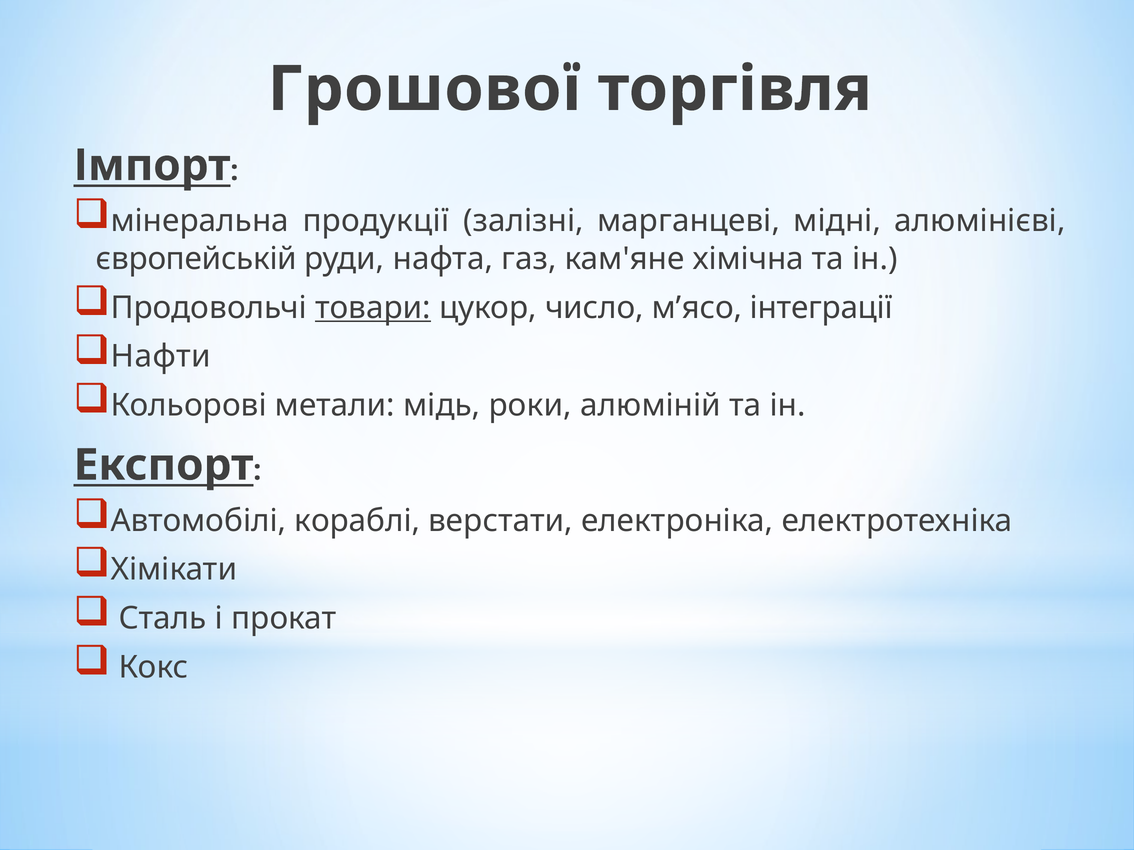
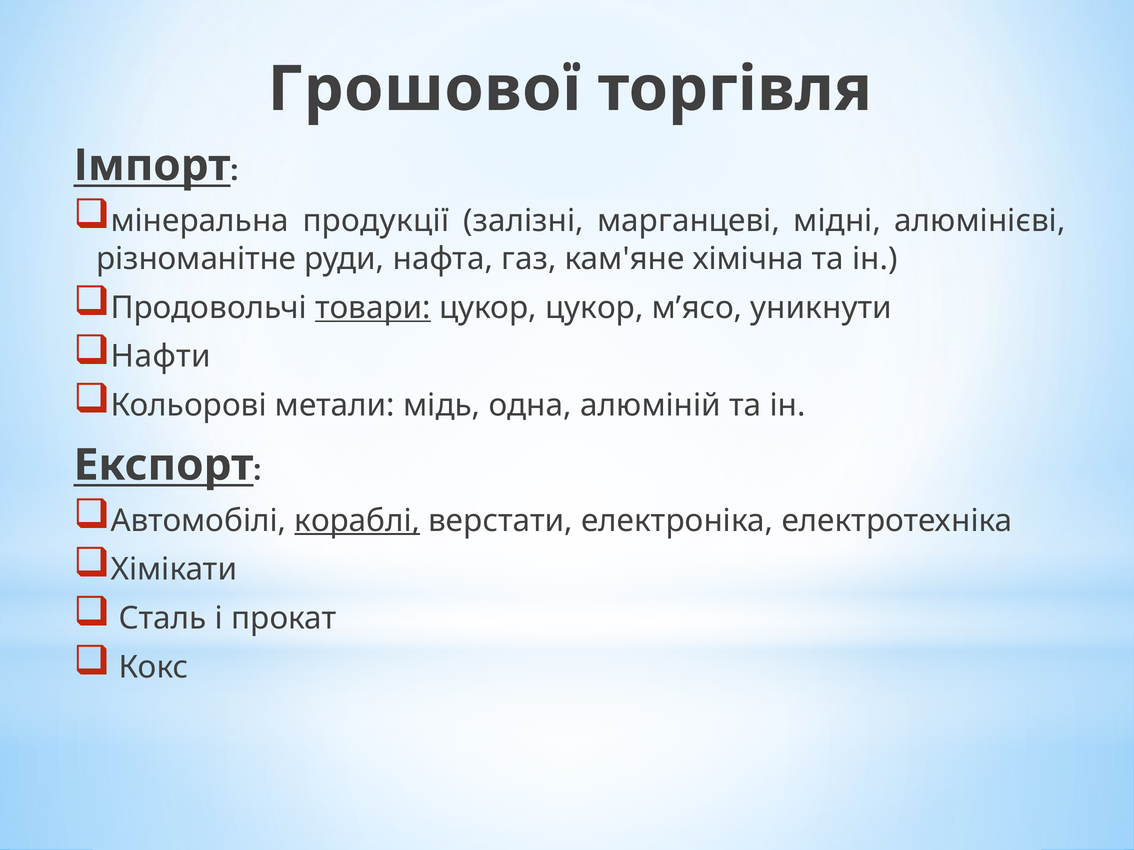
європейській: європейській -> різноманітне (196, 259)
цукор число: число -> цукор (594, 308)
інтеграції: інтеграції -> уникнути (821, 308)
роки: роки -> одна (530, 406)
кораблі underline: none -> present (357, 521)
